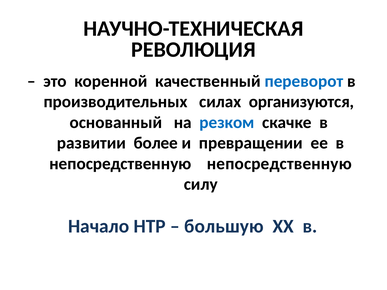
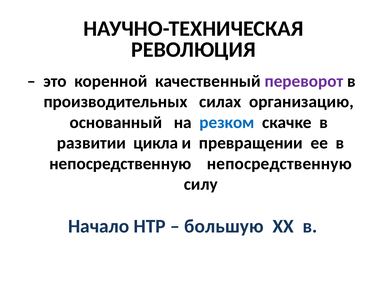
переворот colour: blue -> purple (304, 81)
организуются: организуются -> организацию (301, 102)
более: более -> цикла (156, 143)
